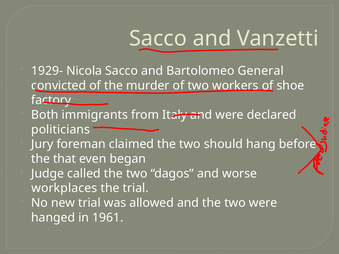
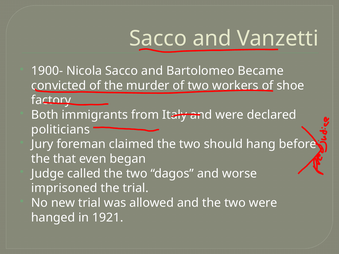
1929-: 1929- -> 1900- (47, 71)
General: General -> Became (261, 71)
workplaces: workplaces -> imprisoned (64, 188)
1961: 1961 -> 1921 (108, 218)
